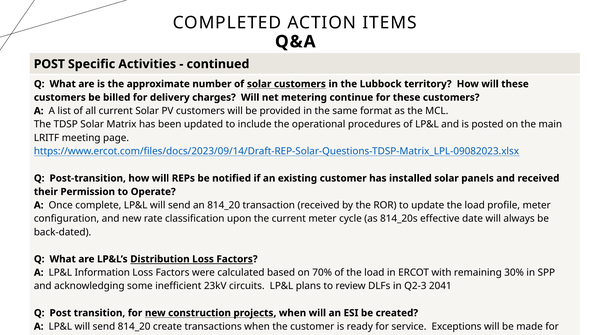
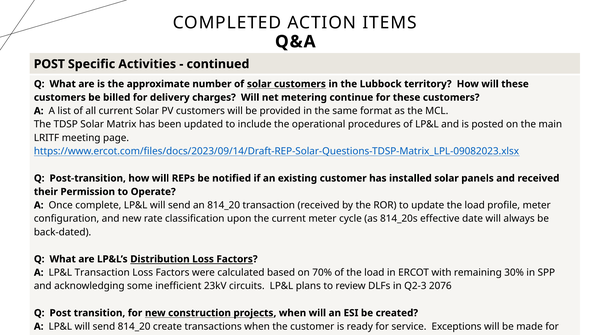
LP&L Information: Information -> Transaction (102, 273)
2041: 2041 -> 2076 (440, 286)
